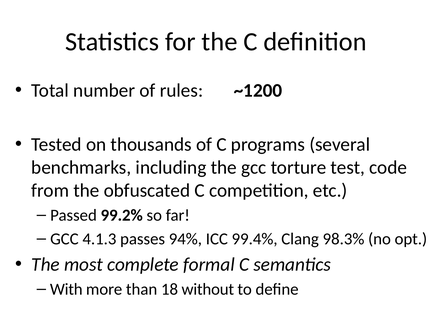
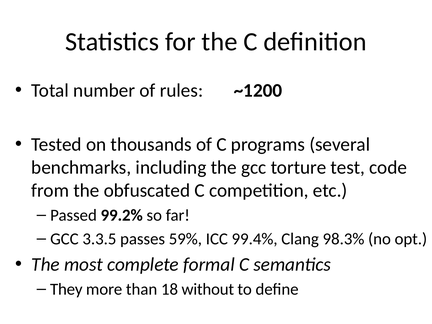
4.1.3: 4.1.3 -> 3.3.5 (99, 239)
94%: 94% -> 59% (185, 239)
With: With -> They (66, 289)
